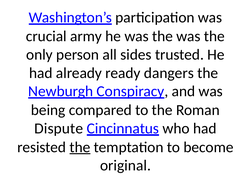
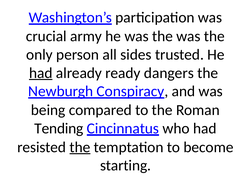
had underline: none -> present (41, 73)
Dispute: Dispute -> Tending (59, 129)
original: original -> starting (126, 166)
